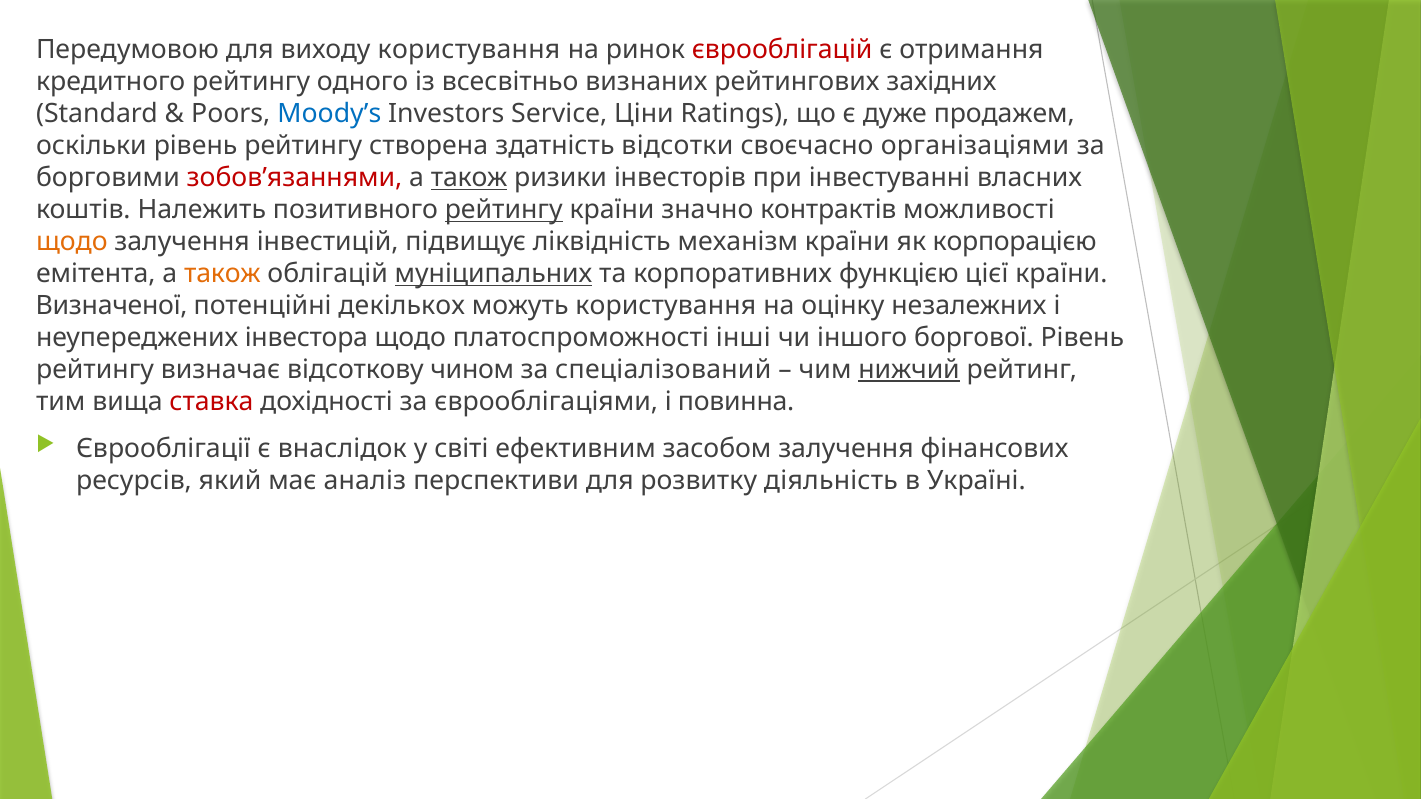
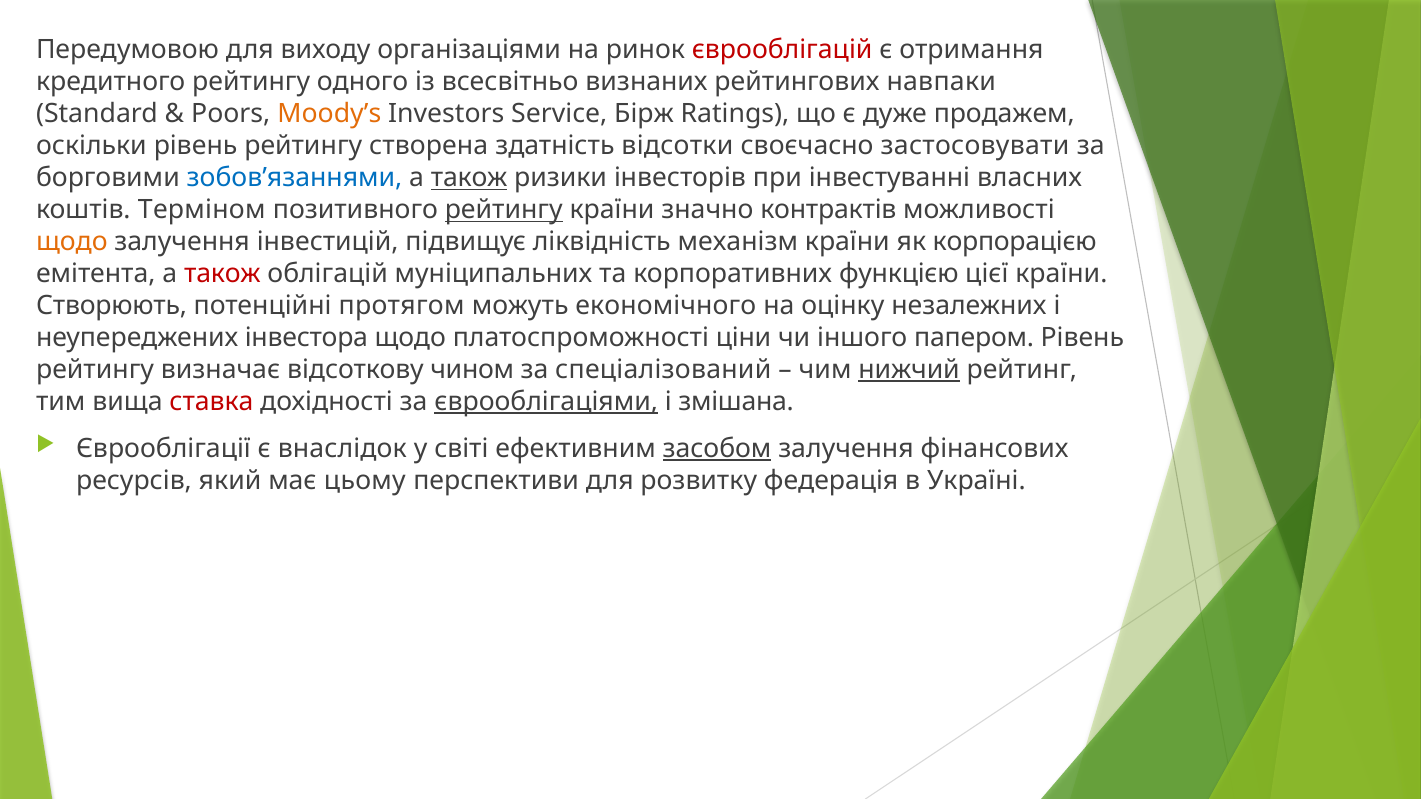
виходу користування: користування -> організаціями (469, 50)
західних: західних -> навпаки (941, 82)
Moody’s colour: blue -> orange (329, 114)
Ціни: Ціни -> Бірж (644, 114)
організаціями: організаціями -> застосовувати (975, 146)
зобов’язаннями colour: red -> blue (295, 178)
Належить: Належить -> Терміном (202, 210)
також colour: orange -> red (222, 274)
муніципальних underline: present -> none (493, 274)
Визначеної: Визначеної -> Створюють (112, 306)
декількох: декількох -> протягом (402, 306)
можуть користування: користування -> економічного (666, 306)
інші: інші -> ціни (744, 338)
боргової: боргової -> папером (974, 338)
єврооблігаціями underline: none -> present (546, 402)
повинна: повинна -> змішана (736, 402)
засобом underline: none -> present (717, 449)
аналіз: аналіз -> цьому (365, 481)
діяльність: діяльність -> федерація (831, 481)
